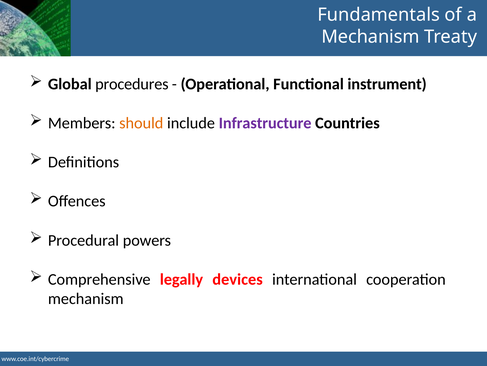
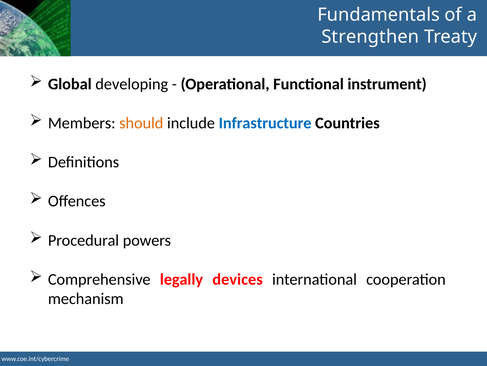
Mechanism: Mechanism -> Strengthen (370, 37)
procedures: procedures -> developing (132, 84)
Infrastructure colour: purple -> blue (265, 123)
